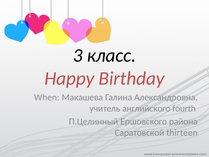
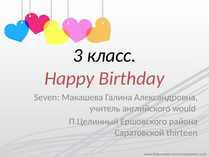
When: When -> Seven (47, 97)
fourth: fourth -> would (184, 108)
